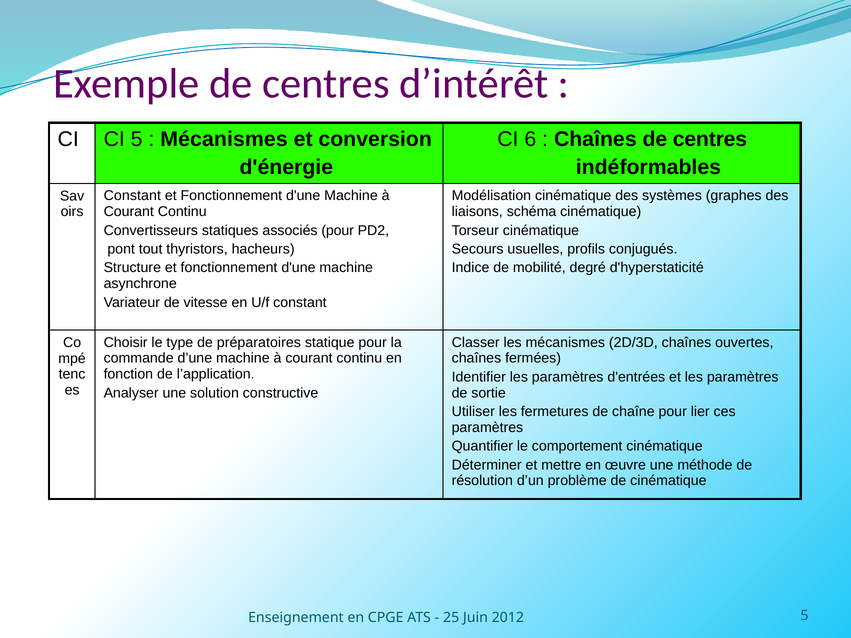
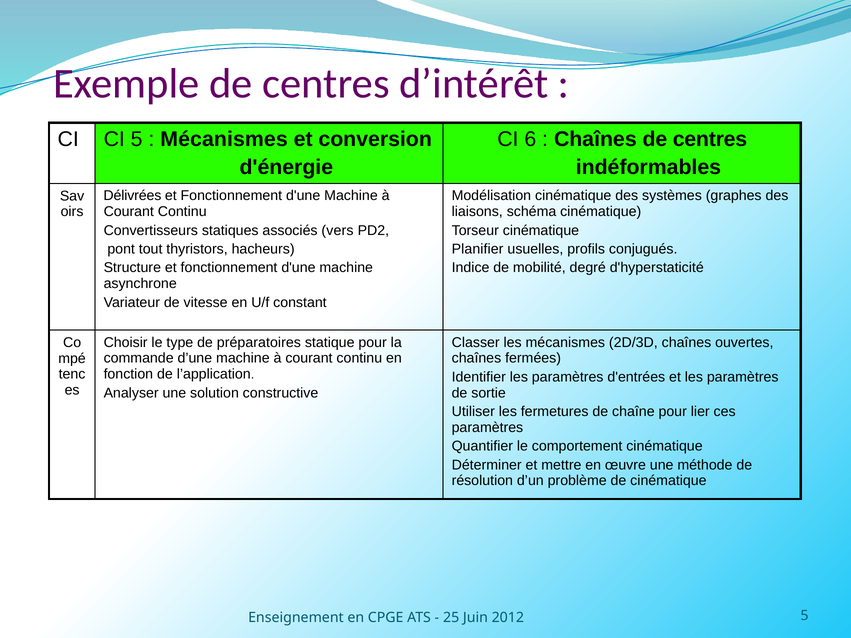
Constant: Constant -> Délivrées (132, 196)
associés pour: pour -> vers (338, 230)
Secours: Secours -> Planifier (478, 249)
